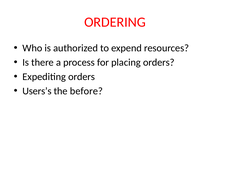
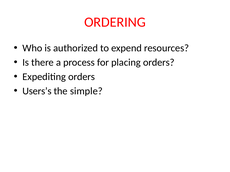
before: before -> simple (86, 91)
